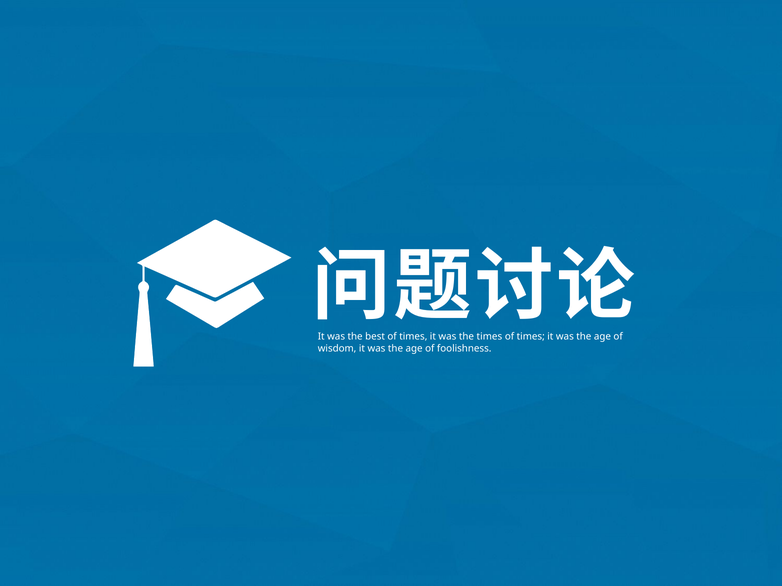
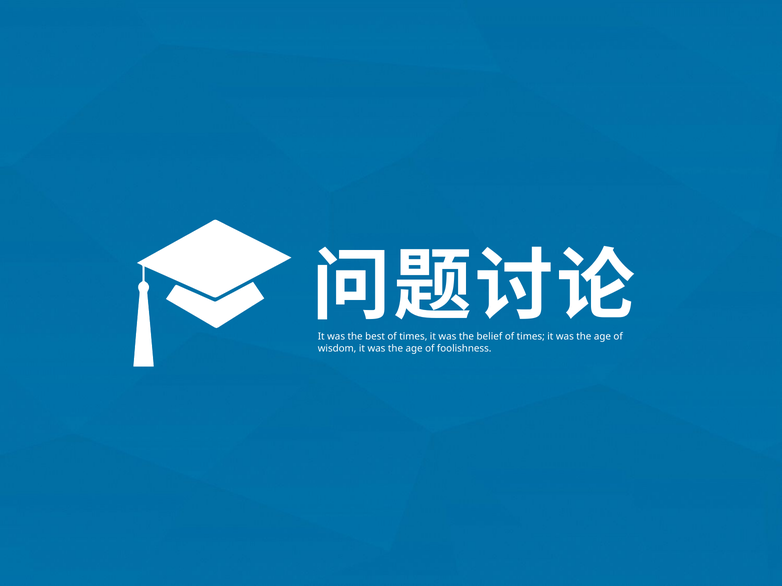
the times: times -> belief (489, 337)
